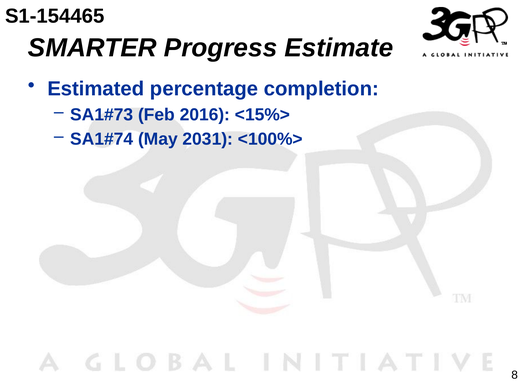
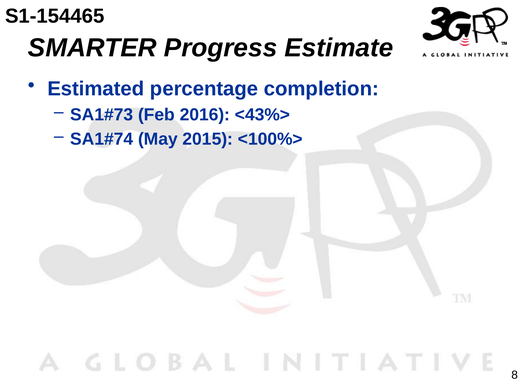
<15%>: <15%> -> <43%> (262, 115)
2031: 2031 -> 2015 (208, 139)
